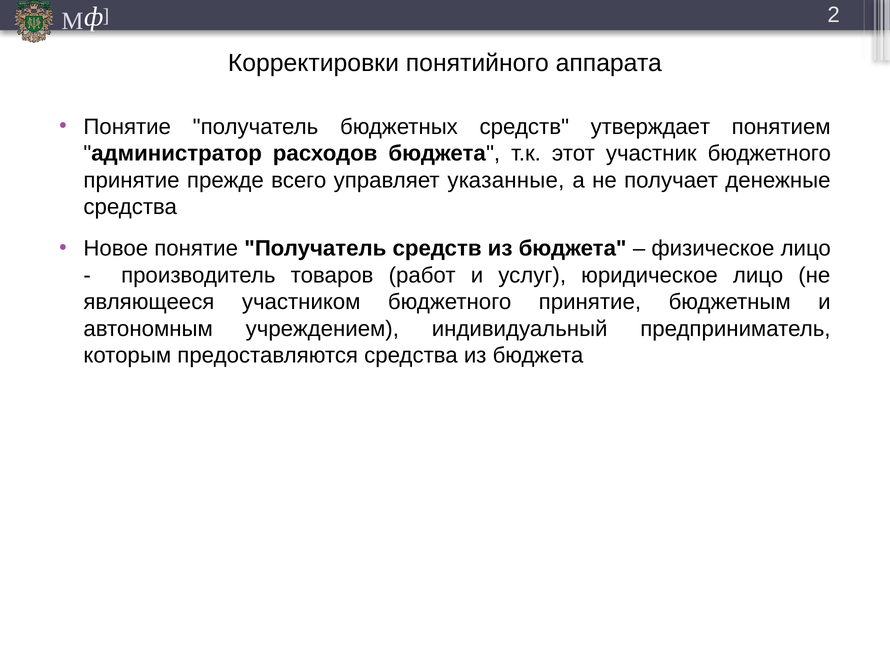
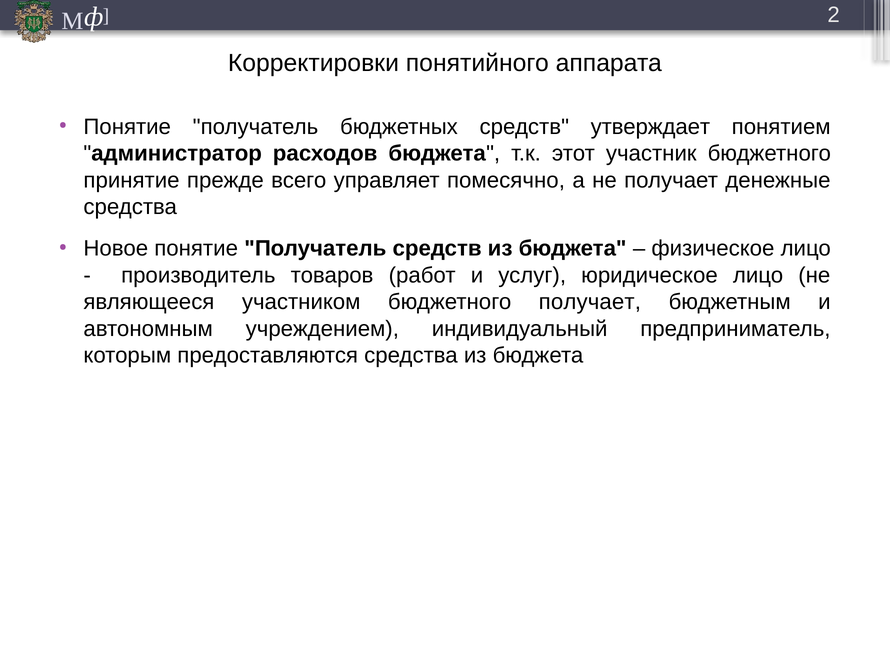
указанные: указанные -> помесячно (506, 180)
участником бюджетного принятие: принятие -> получает (590, 302)
